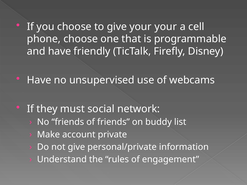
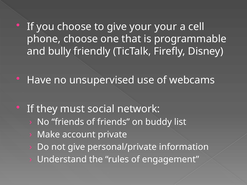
and have: have -> bully (60, 51)
